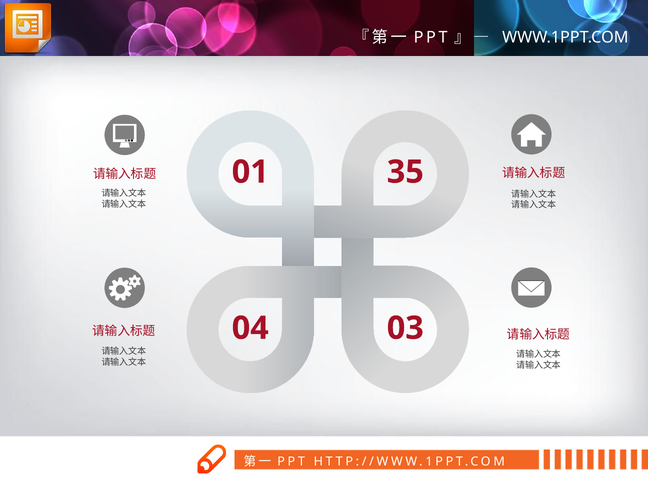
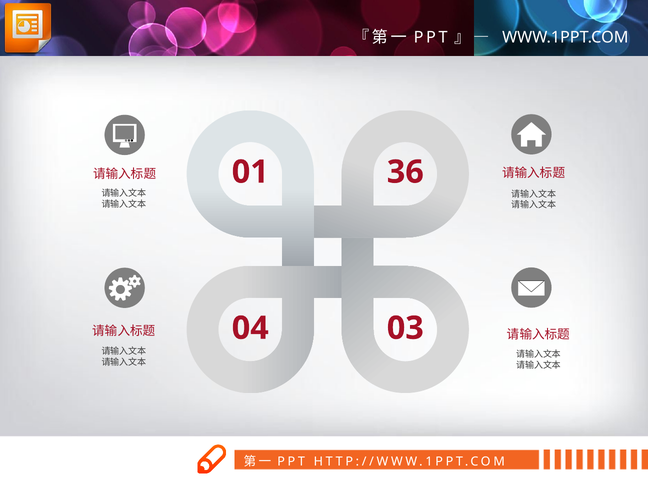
35: 35 -> 36 (405, 172)
